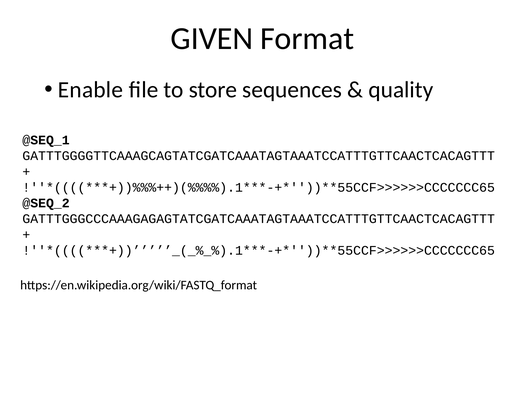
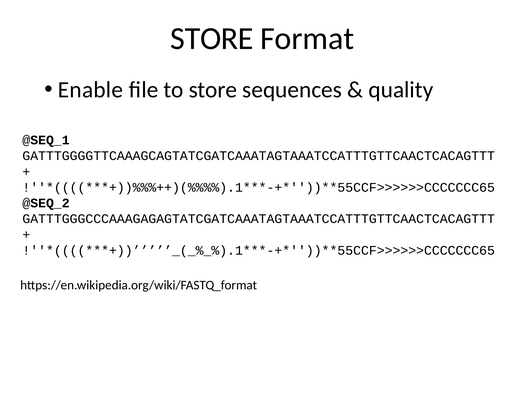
GIVEN: GIVEN -> STORE (212, 39)
